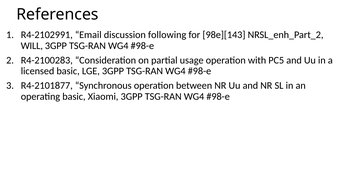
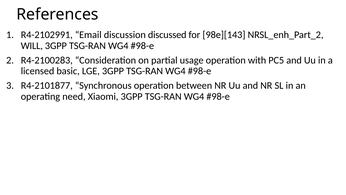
following: following -> discussed (167, 35)
operating basic: basic -> need (74, 96)
